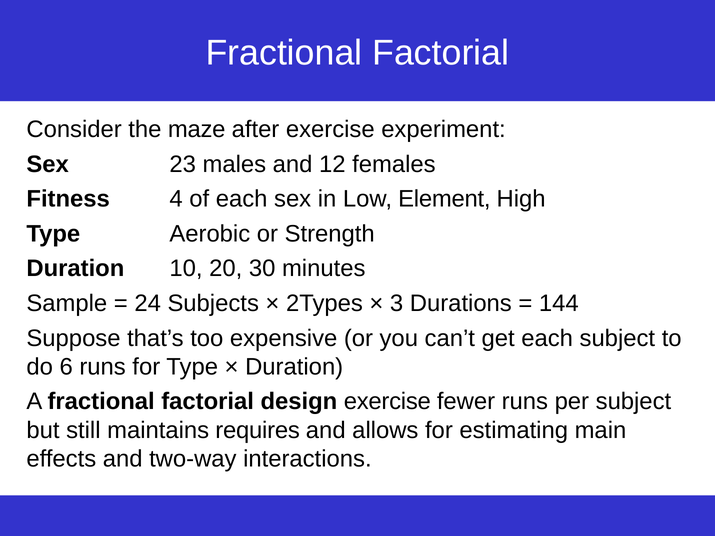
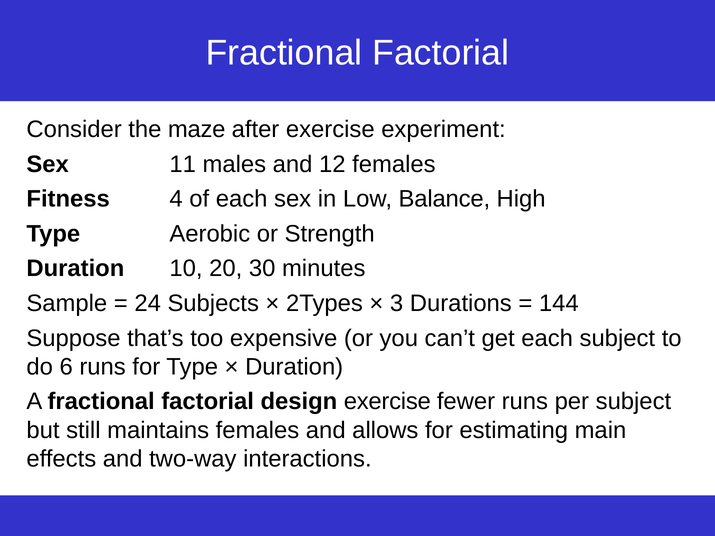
23: 23 -> 11 (183, 164)
Element: Element -> Balance (444, 199)
maintains requires: requires -> females (257, 430)
